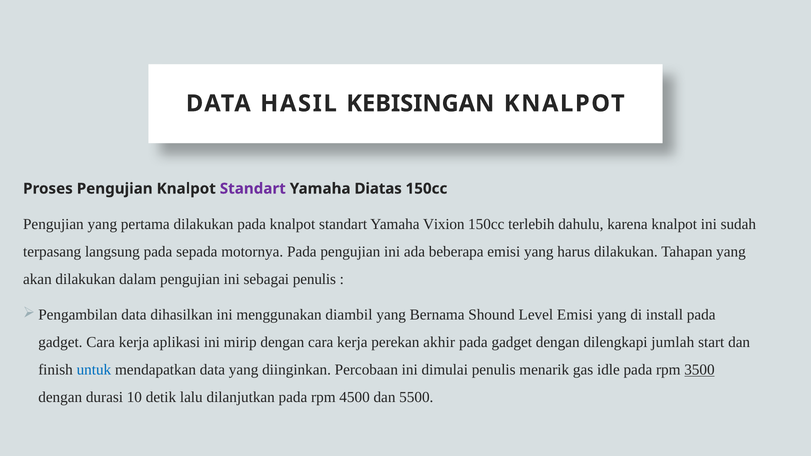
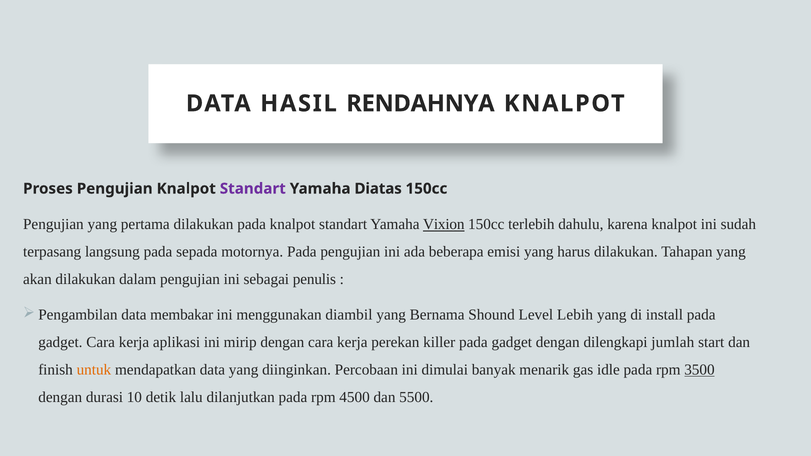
KEBISINGAN: KEBISINGAN -> RENDAHNYA (420, 104)
Vixion underline: none -> present (444, 225)
dihasilkan: dihasilkan -> membakar (182, 315)
Level Emisi: Emisi -> Lebih (575, 315)
akhir: akhir -> killer (439, 342)
untuk colour: blue -> orange (94, 370)
dimulai penulis: penulis -> banyak (494, 370)
